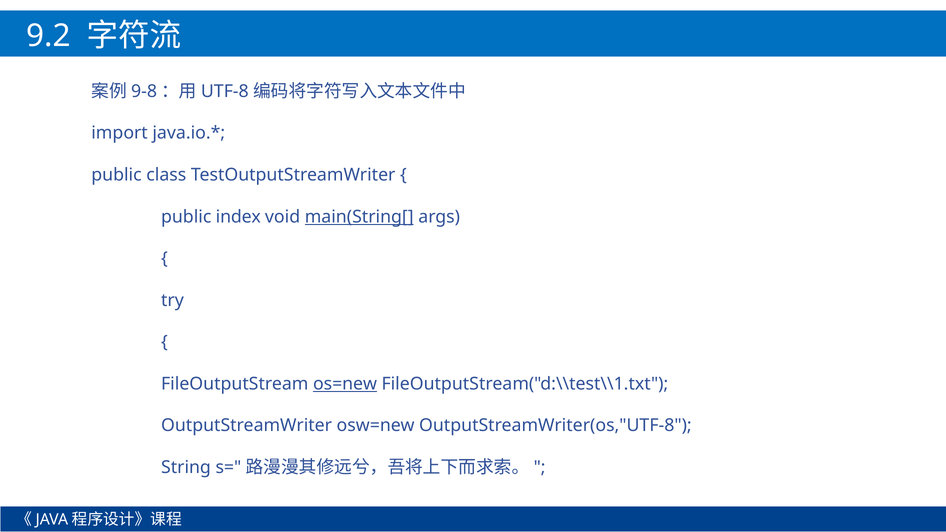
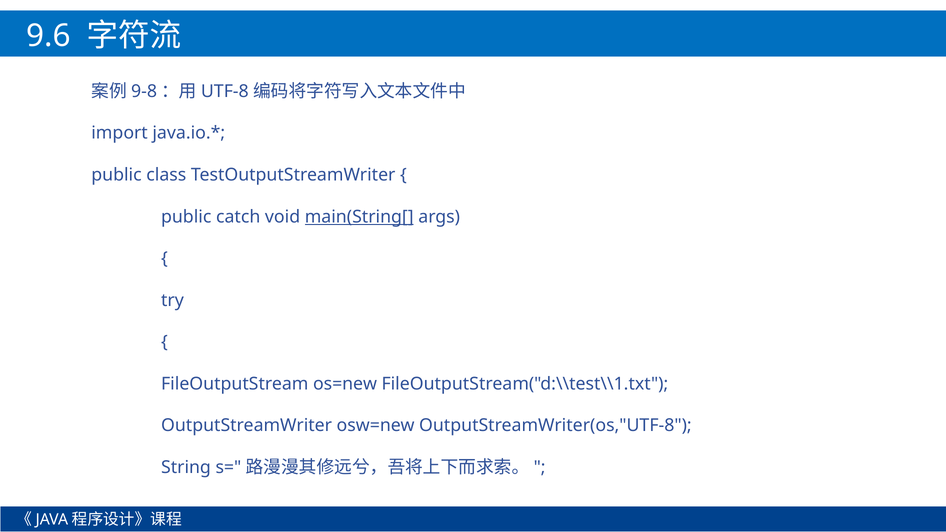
9.2: 9.2 -> 9.6 (49, 36)
index: index -> catch (238, 217)
os=new underline: present -> none (345, 384)
